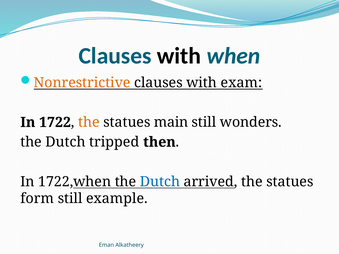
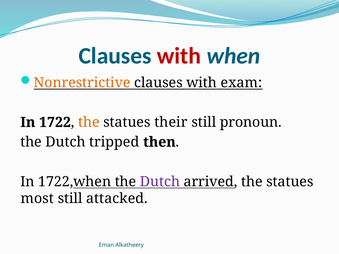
with colour: black -> red (179, 56)
main: main -> their (171, 122)
wonders: wonders -> pronoun (251, 122)
Dutch colour: blue -> purple (160, 182)
form: form -> most (37, 199)
example: example -> attacked (117, 199)
